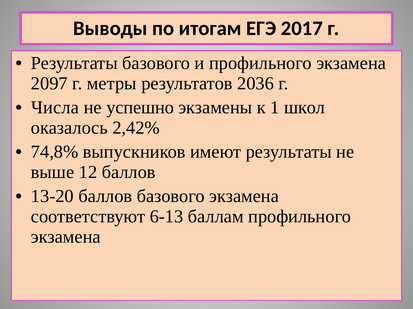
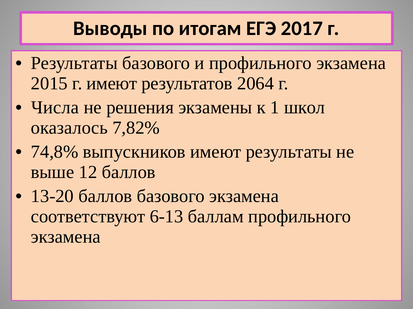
2097: 2097 -> 2015 (49, 84)
г метры: метры -> имеют (112, 84)
2036: 2036 -> 2064 (256, 84)
успешно: успешно -> решения (140, 108)
2,42%: 2,42% -> 7,82% (136, 128)
